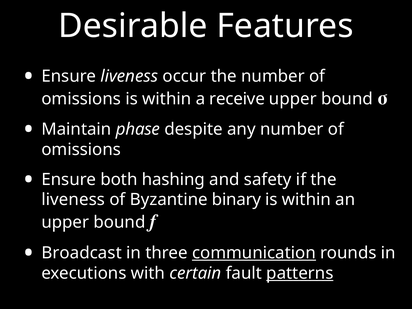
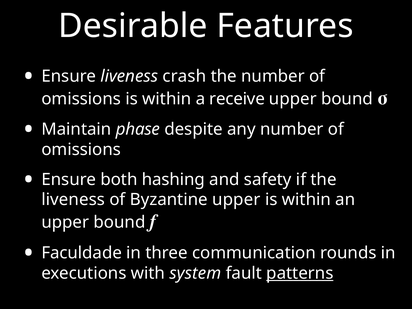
occur: occur -> crash (184, 76)
Byzantine binary: binary -> upper (236, 200)
Broadcast: Broadcast -> Faculdade (82, 253)
communication underline: present -> none (254, 253)
certain: certain -> system (195, 273)
